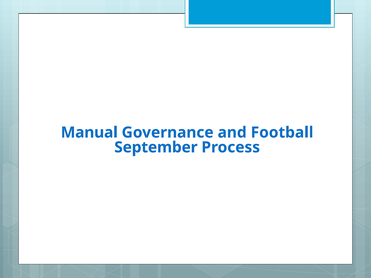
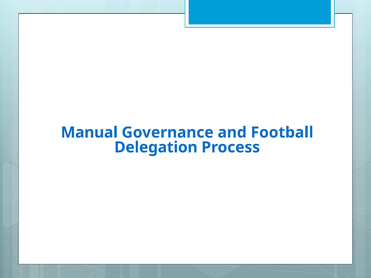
September: September -> Delegation (156, 147)
